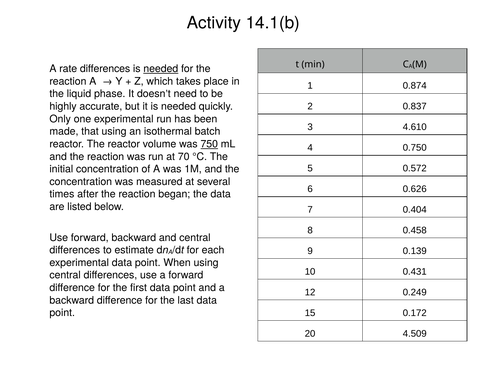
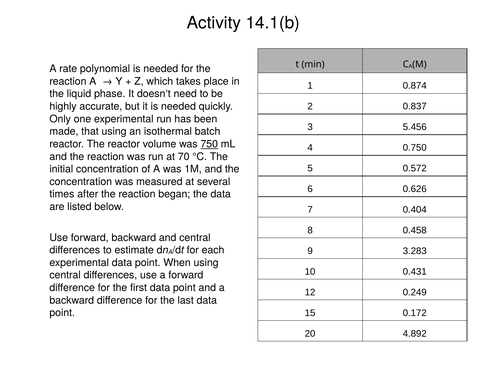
rate differences: differences -> polynomial (105, 69)
needed underline: present -> none (161, 69)
4.610: 4.610 -> 5.456 (415, 127)
0.139: 0.139 -> 3.283 (415, 251)
4.509: 4.509 -> 4.892 (415, 334)
